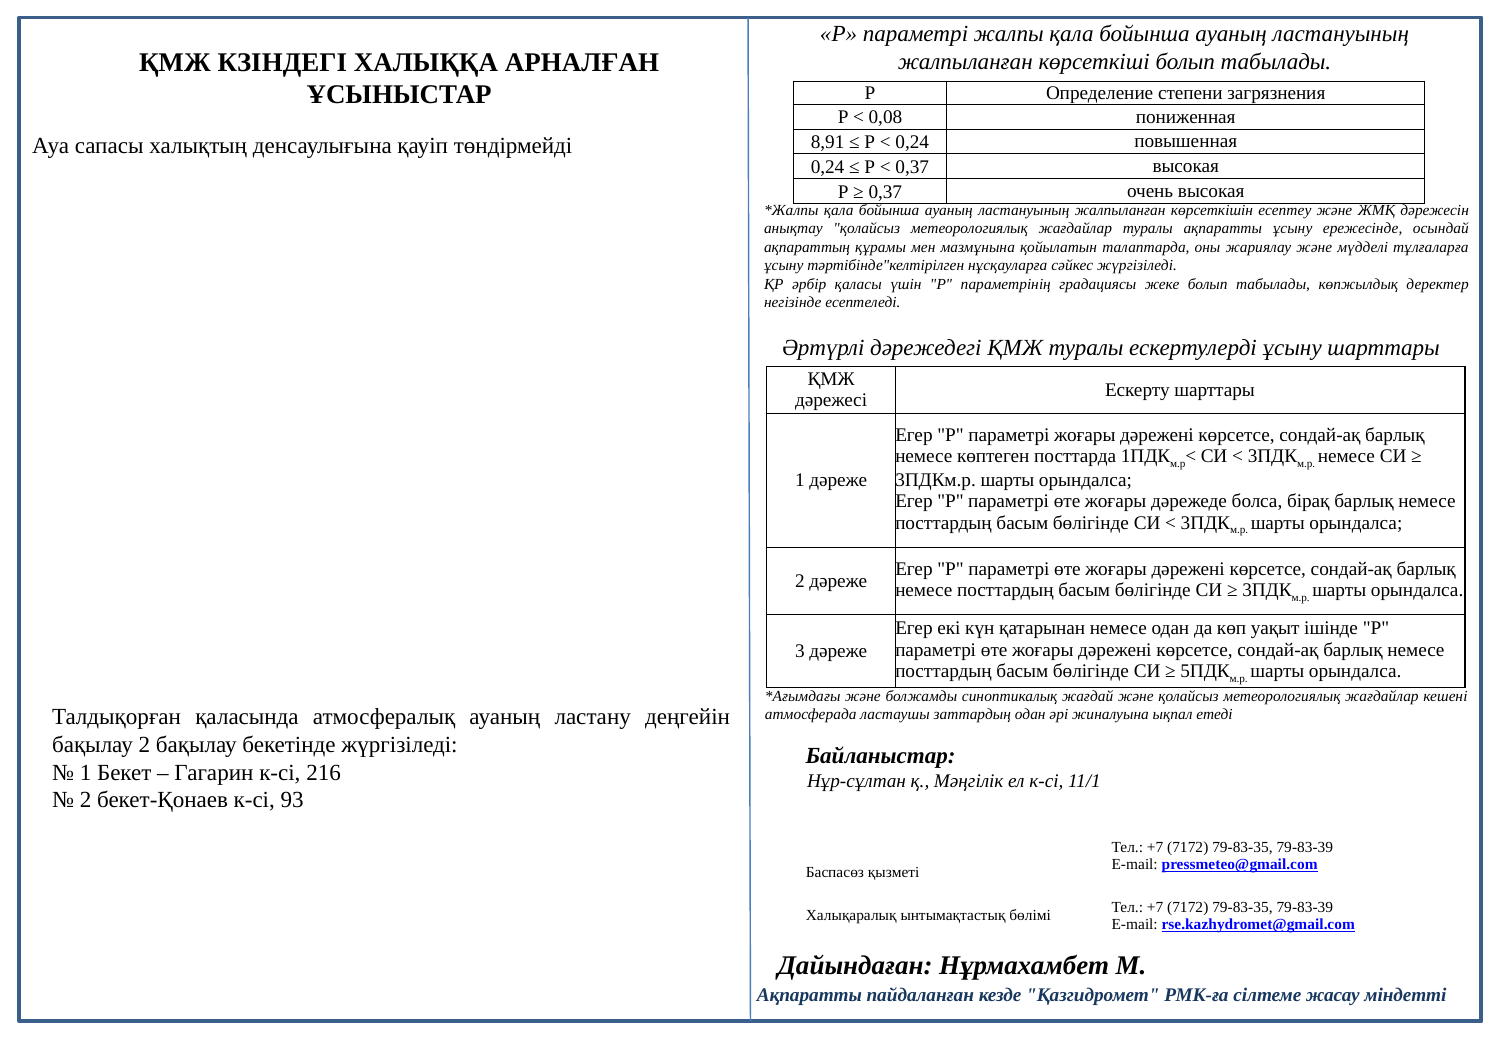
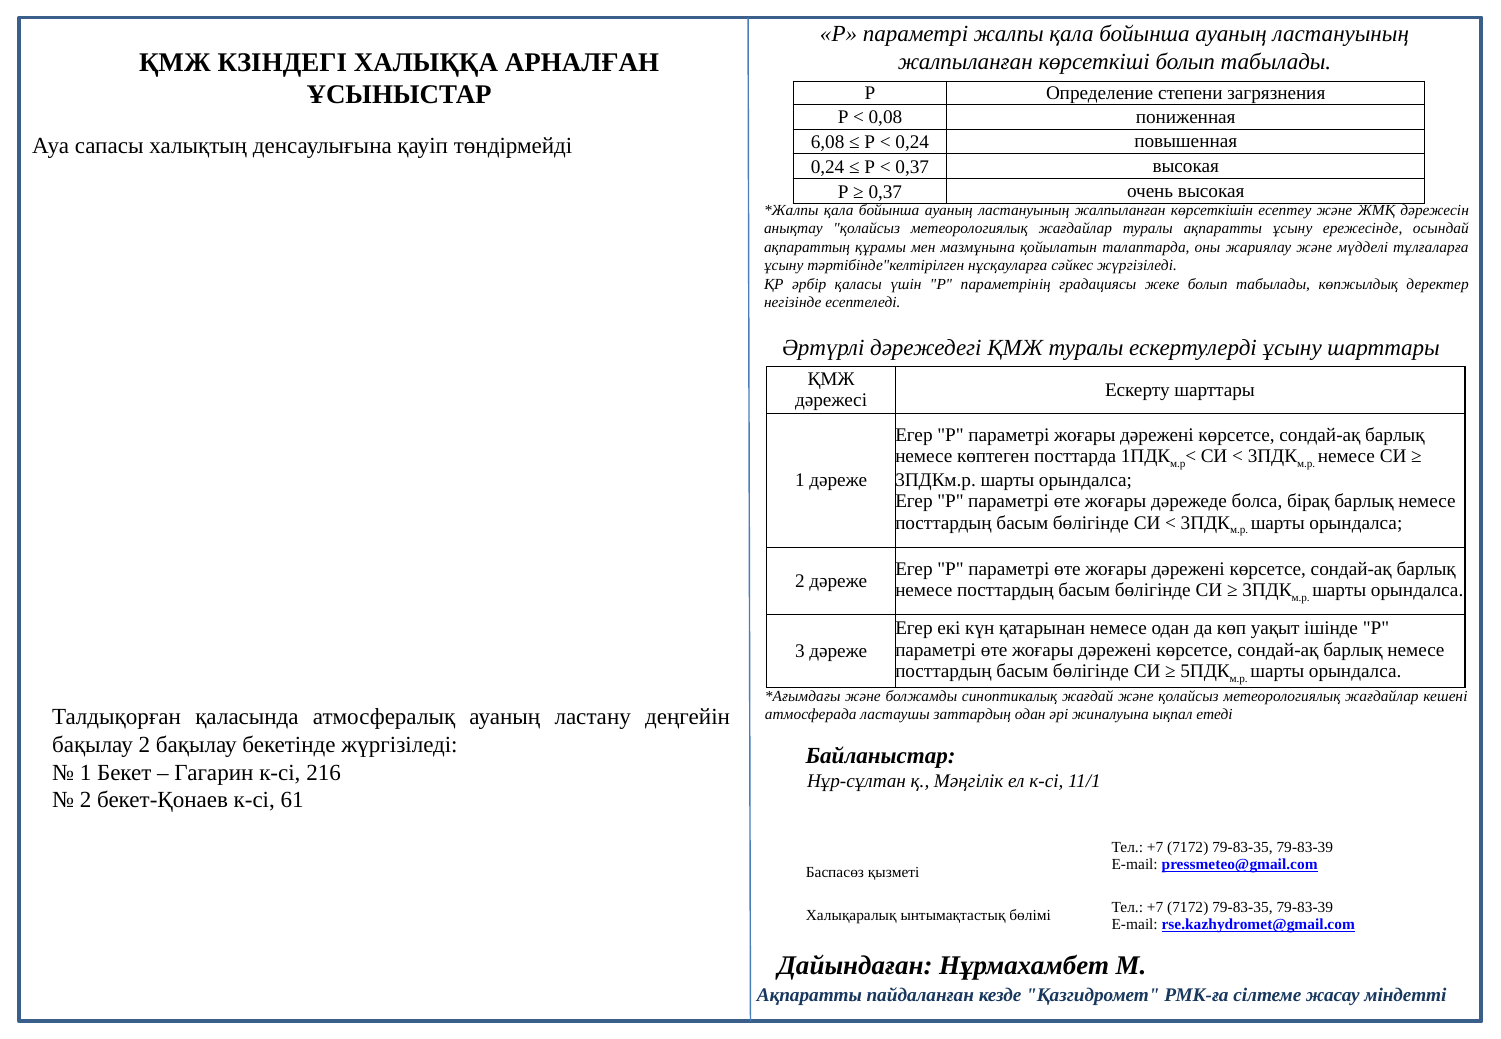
8,91: 8,91 -> 6,08 (828, 142)
93: 93 -> 61 (292, 800)
